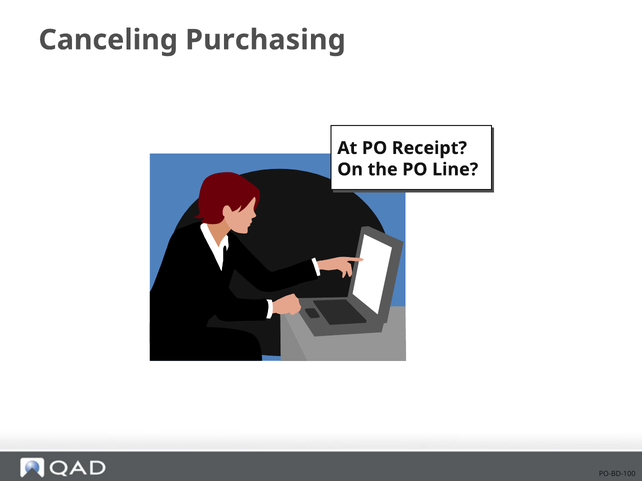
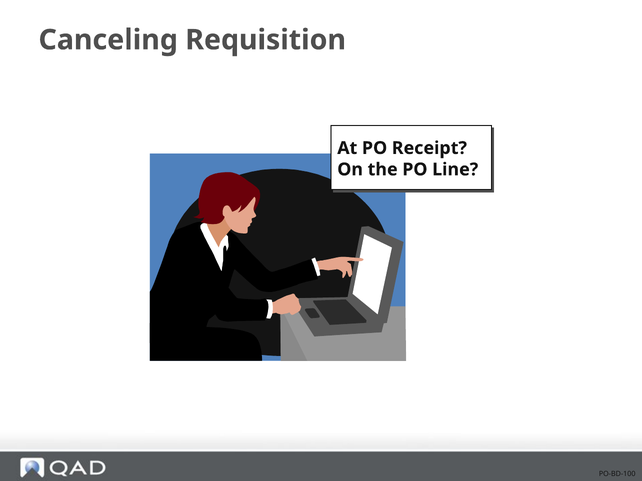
Purchasing: Purchasing -> Requisition (266, 40)
